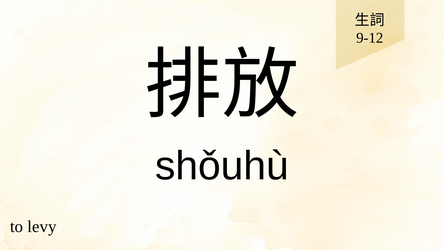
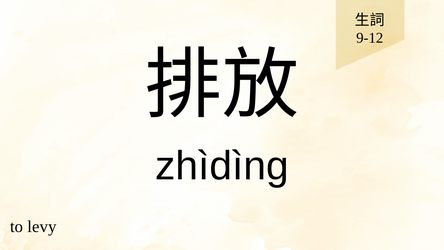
shǒuhù: shǒuhù -> zhìdìng (222, 166)
